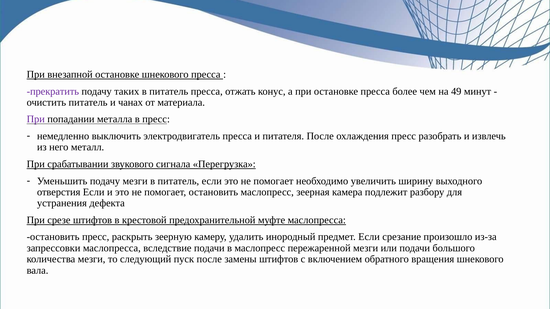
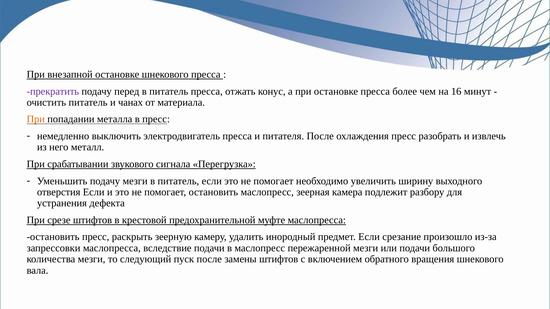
таких: таких -> перед (127, 91)
49: 49 -> 16 (456, 91)
При colour: purple -> orange (36, 119)
